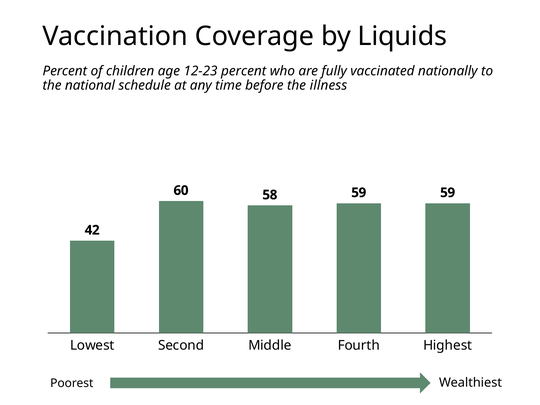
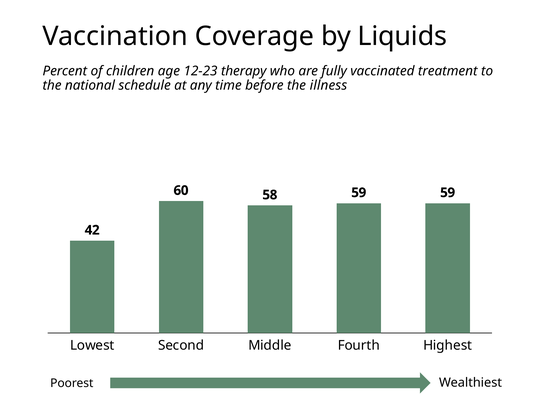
12-23 percent: percent -> therapy (244, 71)
nationally: nationally -> treatment (448, 71)
